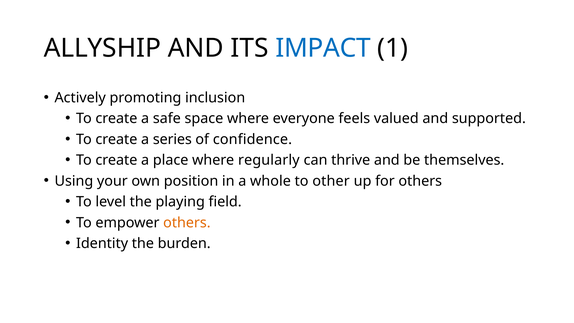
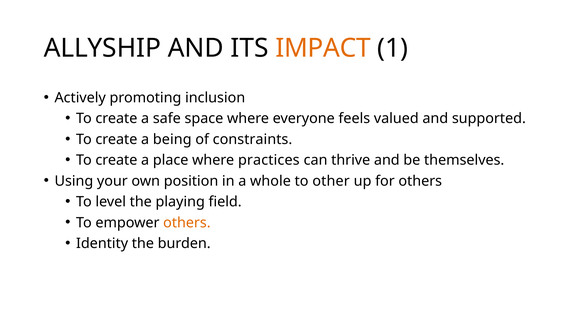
IMPACT colour: blue -> orange (323, 48)
series: series -> being (172, 139)
confidence: confidence -> constraints (252, 139)
regularly: regularly -> practices (269, 160)
